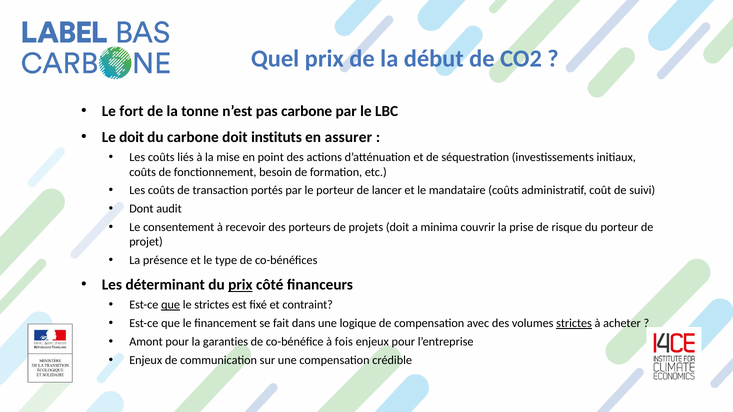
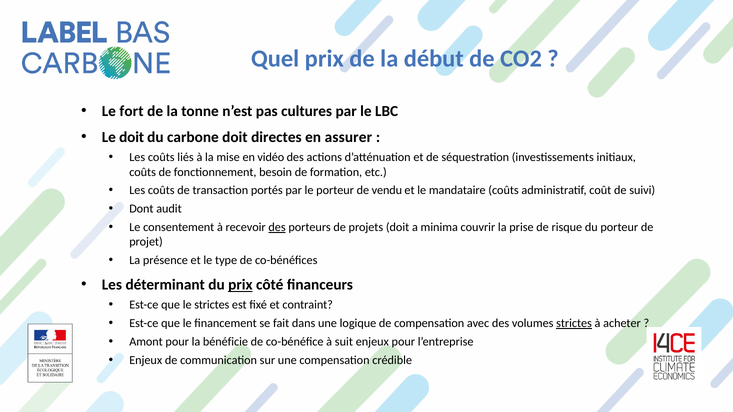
pas carbone: carbone -> cultures (307, 111)
instituts: instituts -> directes (276, 137)
point: point -> vidéo (271, 157)
lancer: lancer -> vendu (387, 191)
des underline: none -> present (277, 227)
que underline: present -> none (171, 305)
garanties: garanties -> bénéficie (225, 342)
fois: fois -> suit (344, 342)
